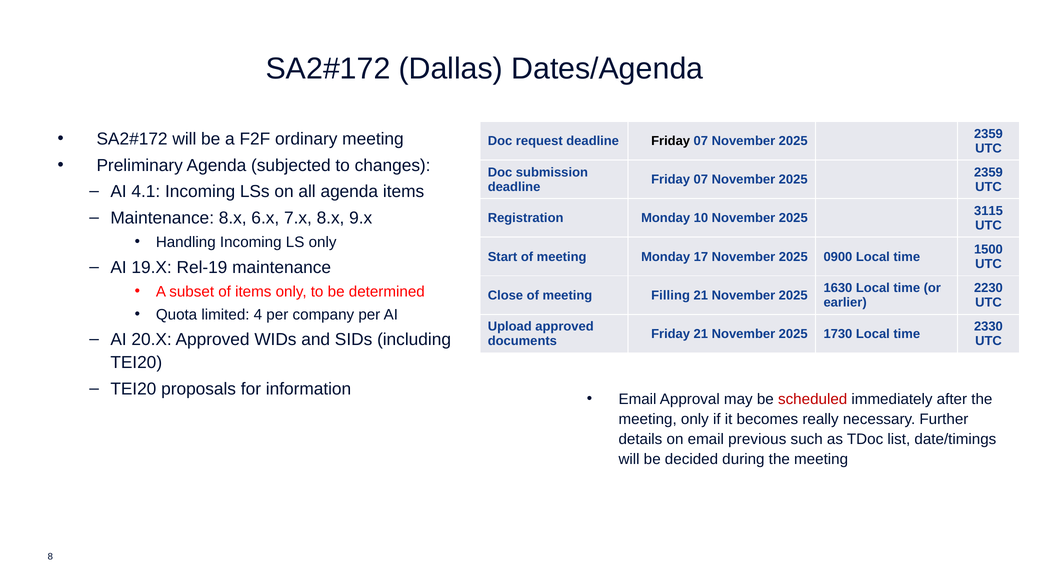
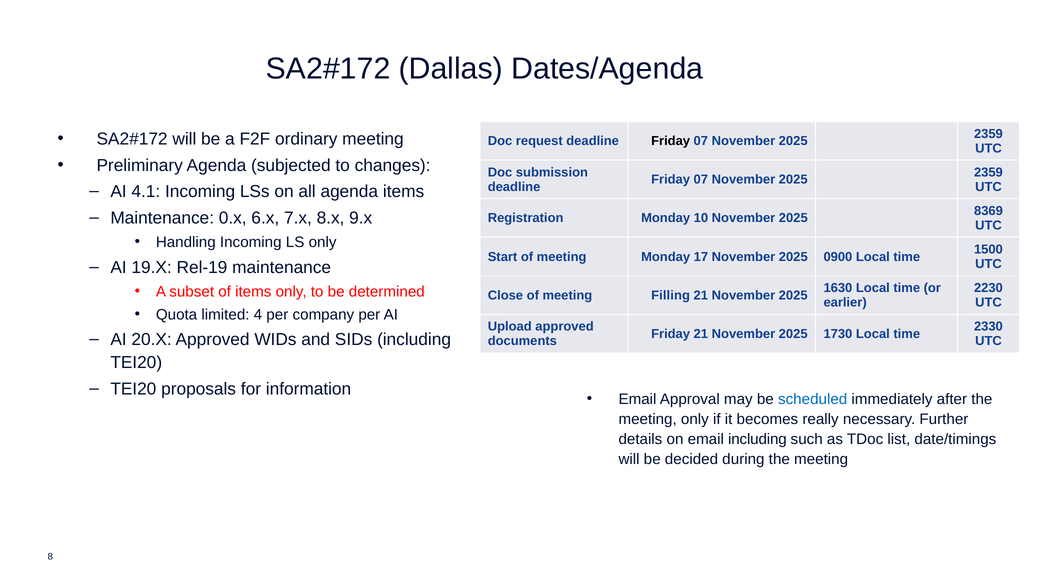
3115: 3115 -> 8369 (988, 211)
Maintenance 8.x: 8.x -> 0.x (233, 218)
scheduled colour: red -> blue (813, 399)
email previous: previous -> including (757, 439)
